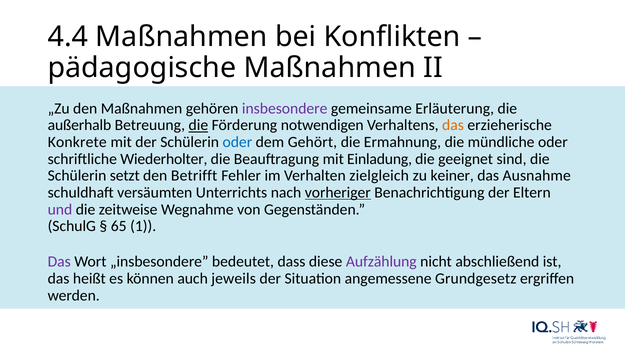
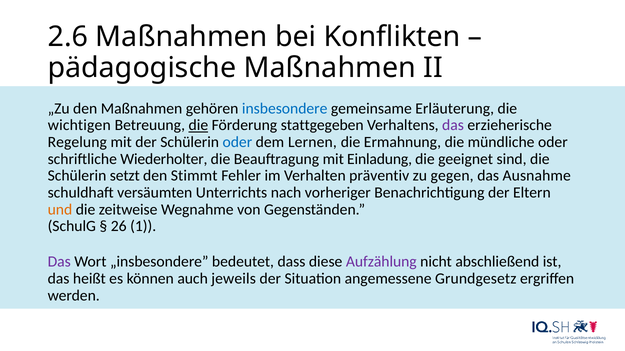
4.4: 4.4 -> 2.6 (68, 37)
insbesondere colour: purple -> blue (285, 109)
außerhalb: außerhalb -> wichtigen (79, 125)
notwendigen: notwendigen -> stattgegeben (322, 125)
das colour: orange -> purple (453, 125)
Konkrete: Konkrete -> Regelung (77, 142)
Gehört: Gehört -> Lernen (312, 142)
Betrifft: Betrifft -> Stimmt (194, 176)
zielgleich: zielgleich -> präventiv (379, 176)
keiner: keiner -> gegen (452, 176)
vorheriger underline: present -> none (338, 193)
und colour: purple -> orange (60, 210)
65: 65 -> 26 (119, 227)
